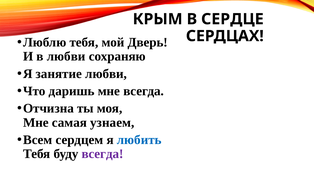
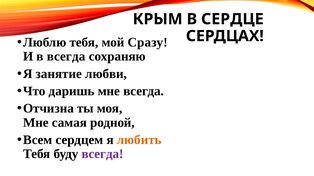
Дверь: Дверь -> Сразу (148, 42)
в любви: любви -> всегда (66, 57)
узнаем: узнаем -> родной (112, 123)
любить colour: blue -> orange (139, 140)
